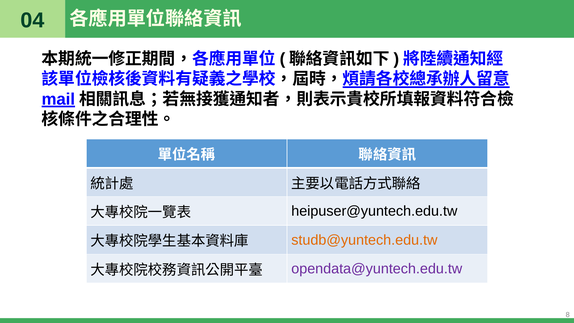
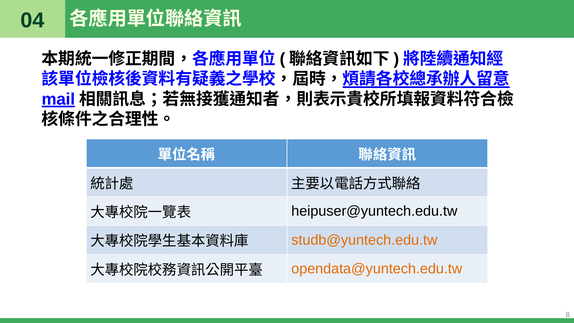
opendata@yuntech.edu.tw colour: purple -> orange (377, 269)
